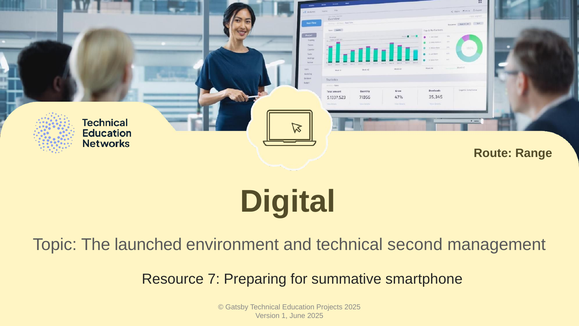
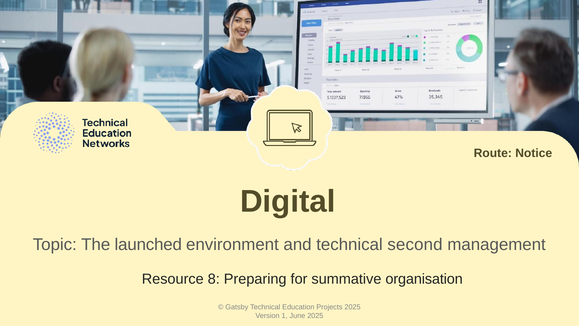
Range: Range -> Notice (534, 153)
7: 7 -> 8 (214, 279)
smartphone: smartphone -> organisation (424, 279)
